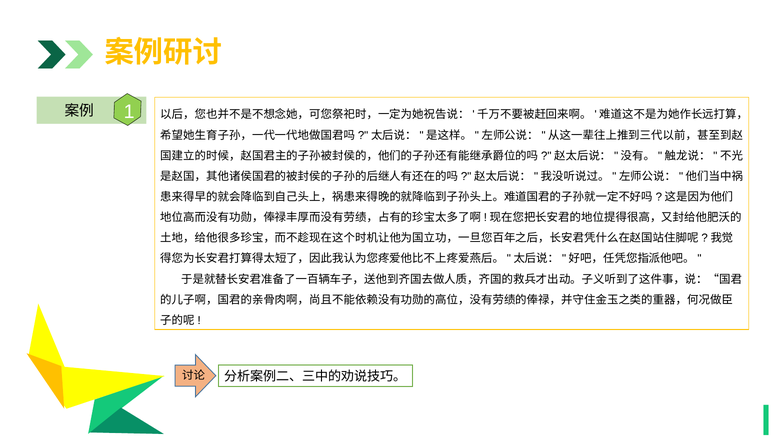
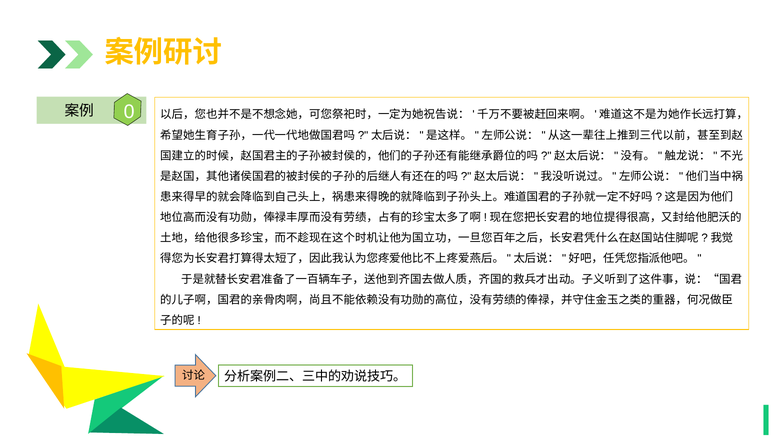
1: 1 -> 0 (129, 111)
